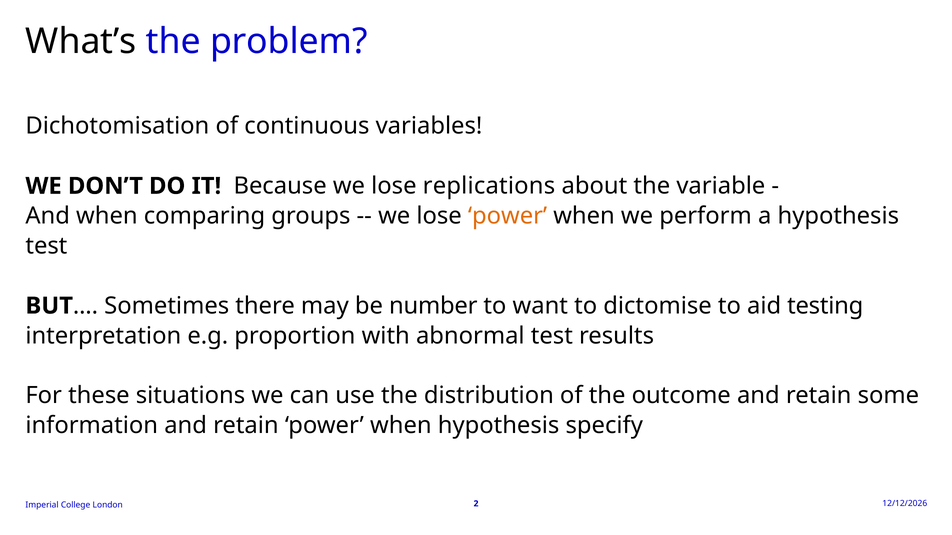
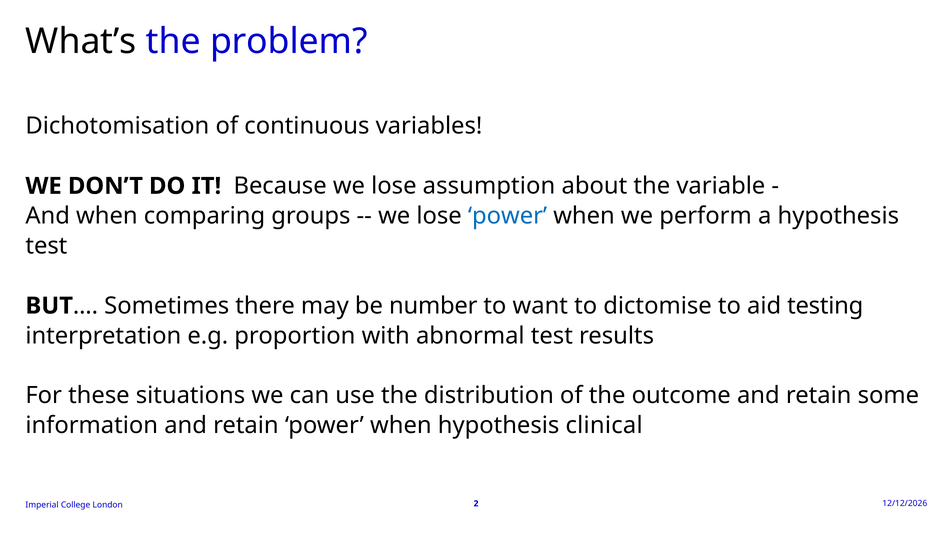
replications: replications -> assumption (489, 186)
power colour: orange -> blue (508, 216)
specify: specify -> clinical (604, 426)
